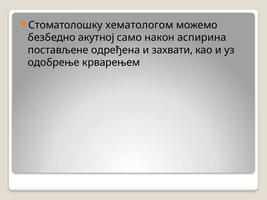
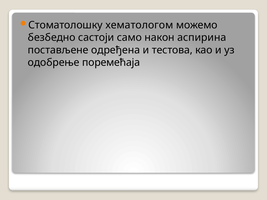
акутној: акутној -> састоји (96, 38)
захвати: захвати -> тестова (172, 50)
крварењем: крварењем -> поремећаја (111, 63)
